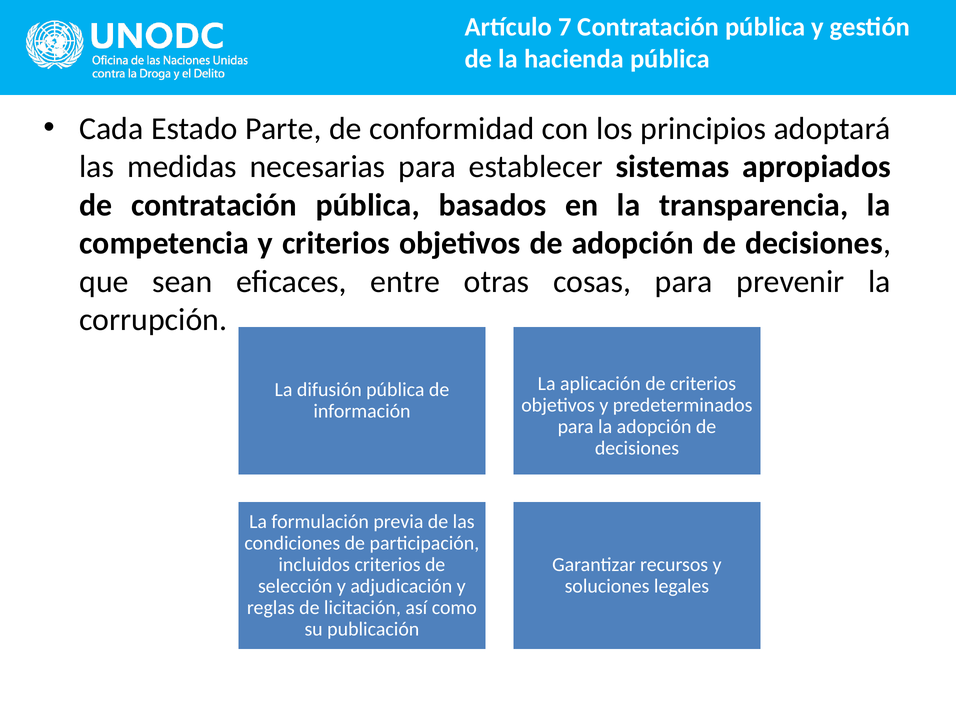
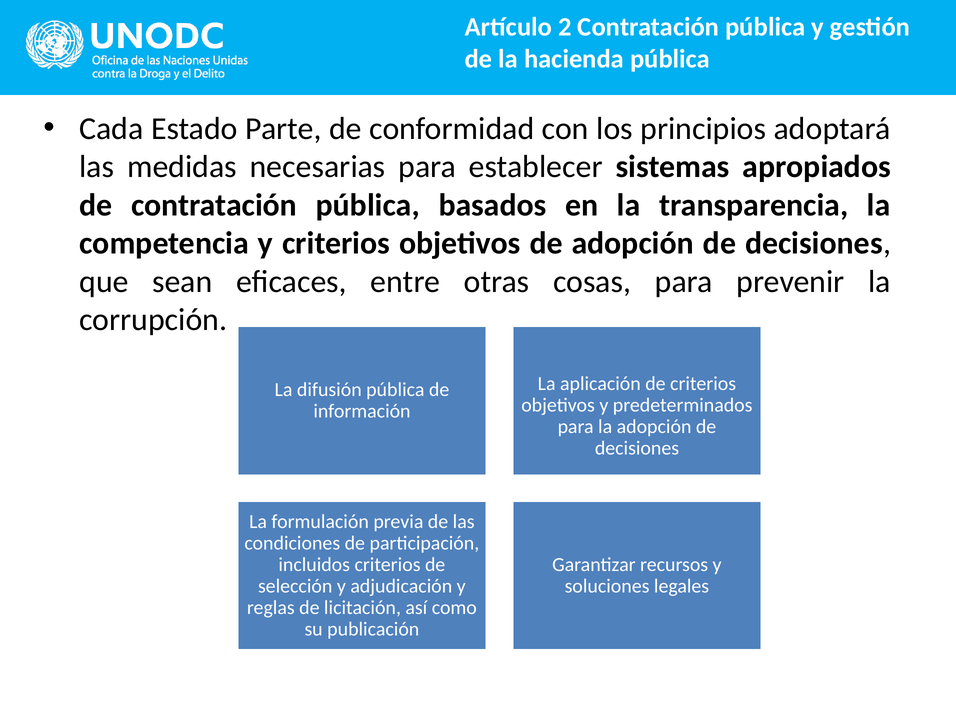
7: 7 -> 2 (565, 27)
